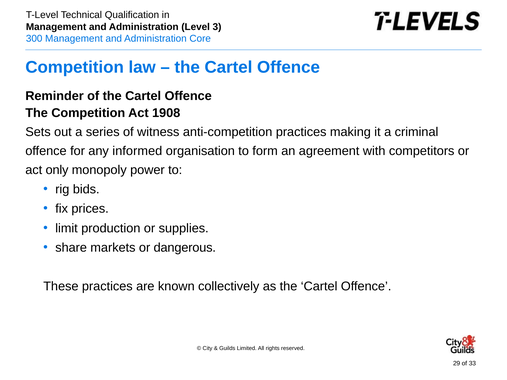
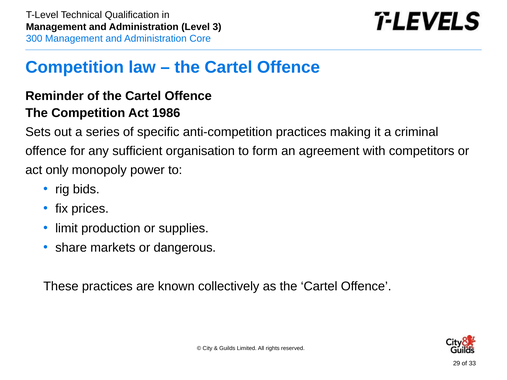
1908: 1908 -> 1986 (166, 113)
witness: witness -> specific (158, 132)
informed: informed -> sufficient (137, 151)
